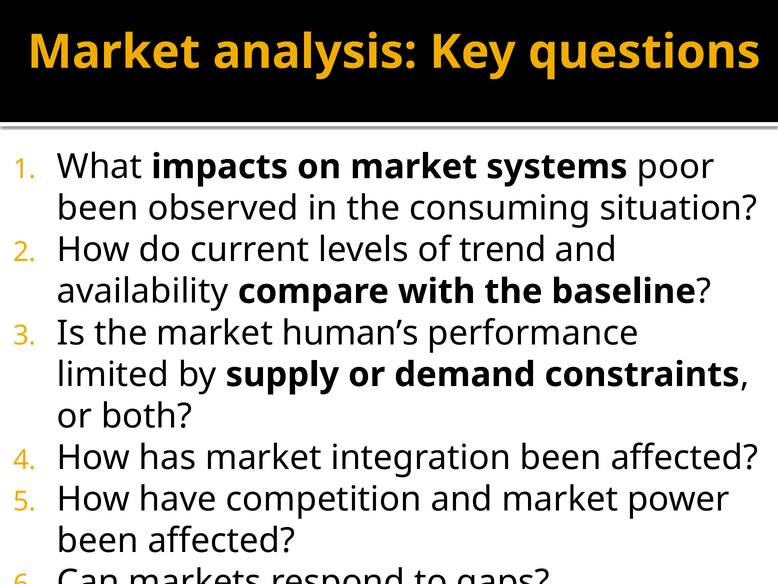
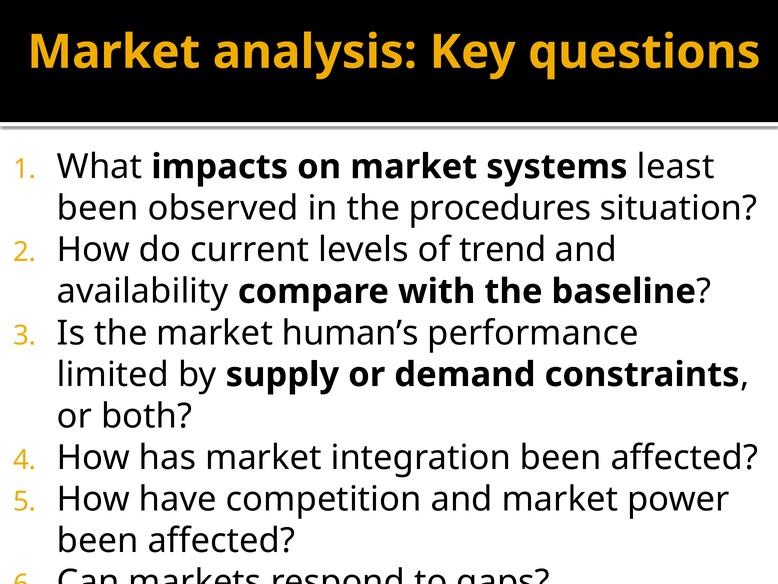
poor: poor -> least (676, 167)
consuming: consuming -> procedures (500, 208)
